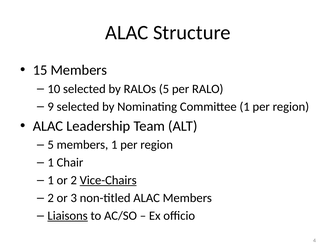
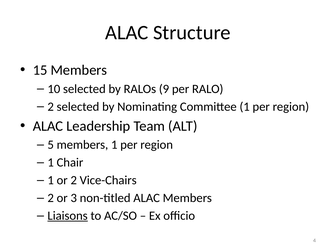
RALOs 5: 5 -> 9 (164, 89)
9: 9 -> 2 (51, 107)
Vice-Chairs underline: present -> none (108, 180)
